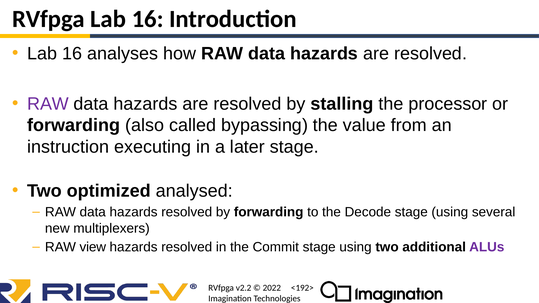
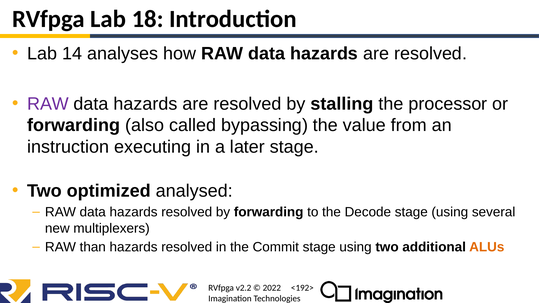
RVfpga Lab 16: 16 -> 18 (148, 19)
16: 16 -> 14 (72, 53)
view: view -> than (93, 247)
ALUs colour: purple -> orange (487, 247)
